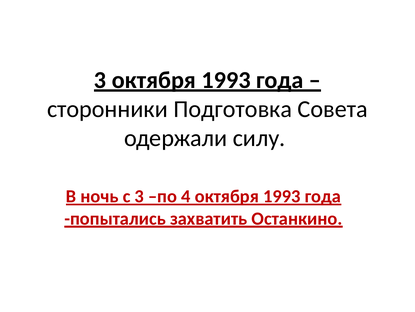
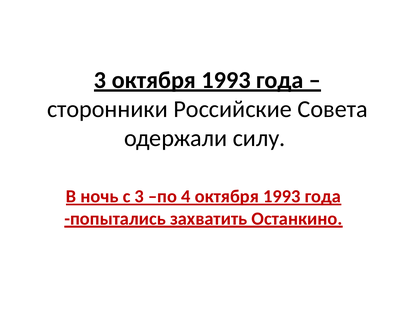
Подготовка: Подготовка -> Российские (233, 109)
